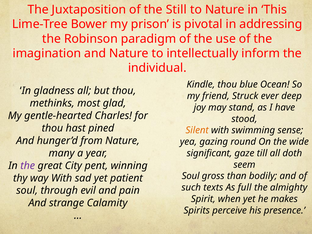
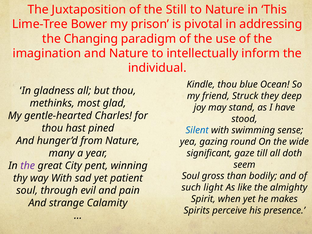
Robinson: Robinson -> Changing (91, 39)
ever: ever -> they (270, 96)
Silent colour: orange -> blue (197, 130)
texts: texts -> light (213, 188)
full: full -> like (245, 188)
